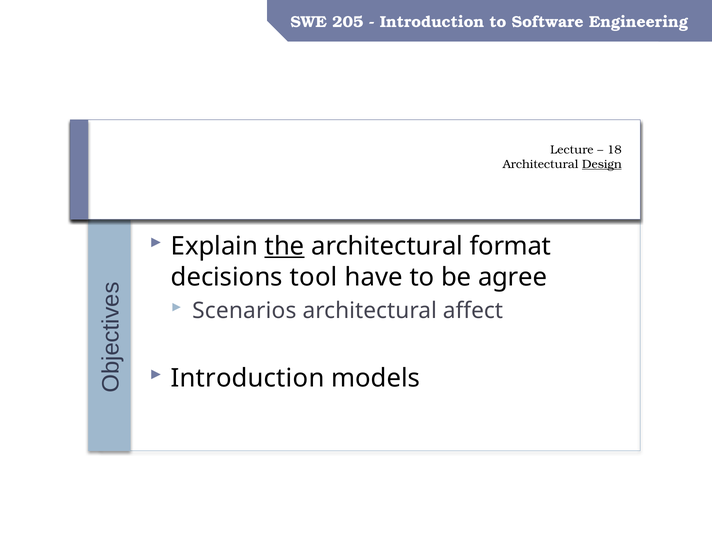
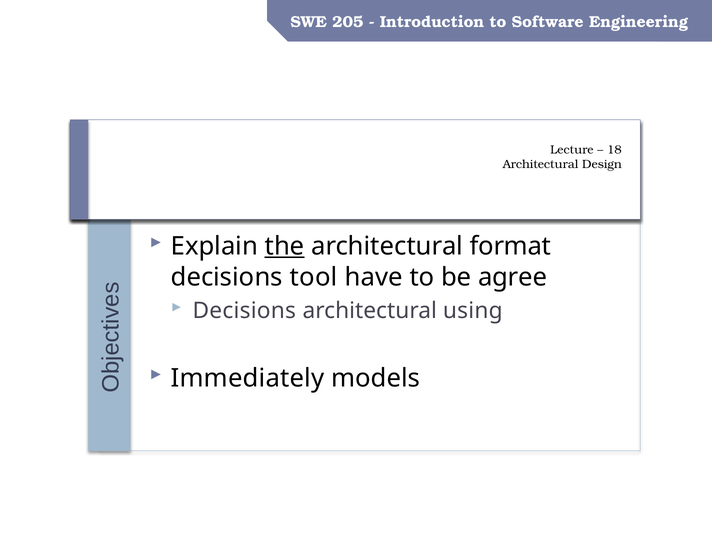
Design underline: present -> none (602, 164)
Scenarios: Scenarios -> Decisions (244, 311)
affect: affect -> using (473, 311)
Introduction: Introduction -> Immediately (248, 378)
